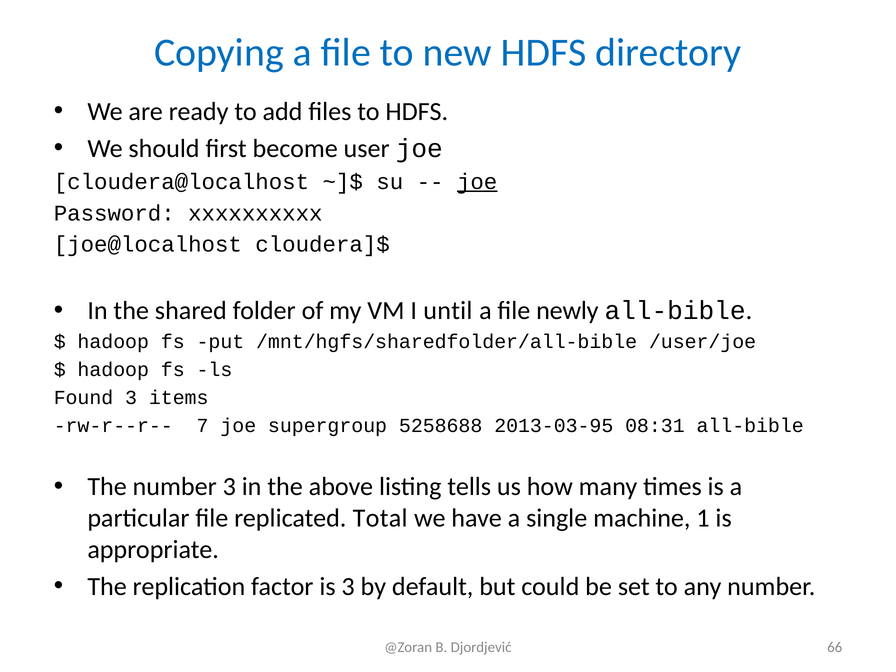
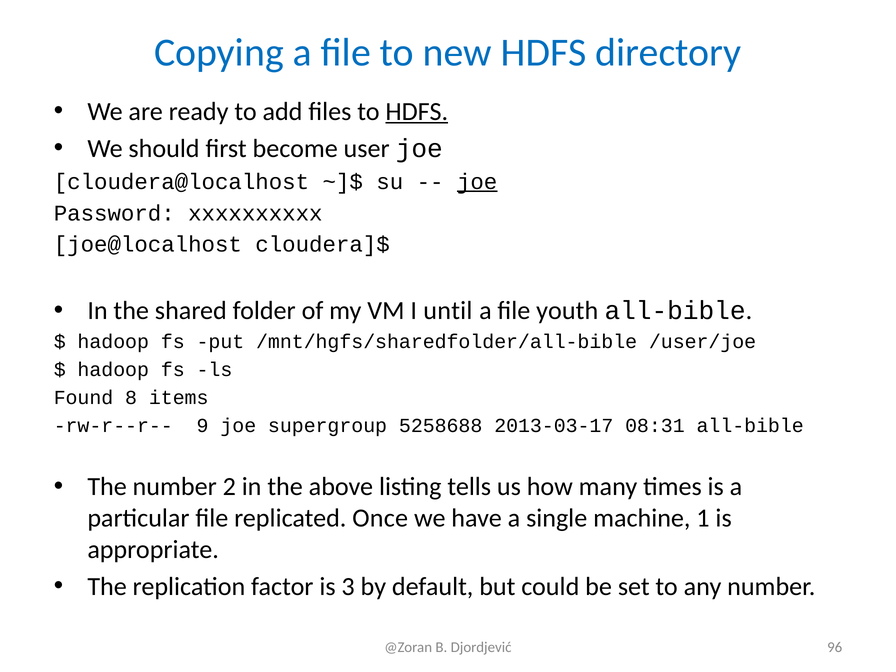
HDFS underline: none -> present (417, 112)
newly: newly -> youth (567, 311)
Found 3: 3 -> 8 (131, 398)
7: 7 -> 9 (202, 425)
2013-03-95: 2013-03-95 -> 2013-03-17 (554, 425)
number 3: 3 -> 2 (229, 487)
Total: Total -> Once (380, 518)
66: 66 -> 96 (835, 648)
